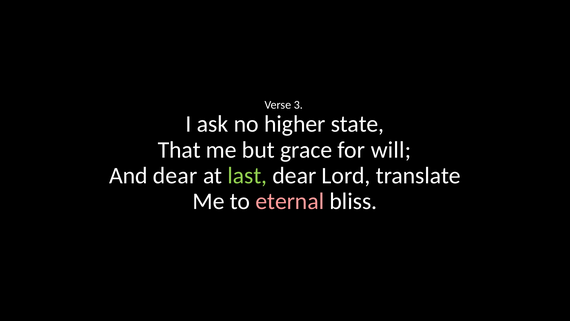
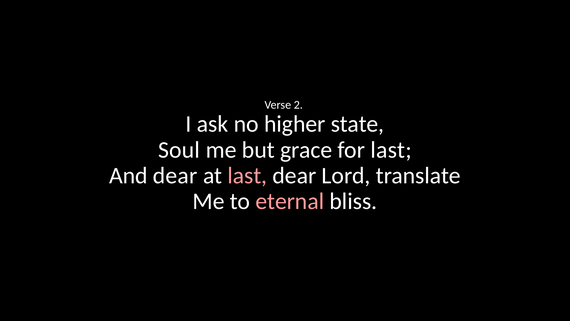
3: 3 -> 2 (298, 105)
That: That -> Soul (179, 150)
for will: will -> last (391, 150)
last colour: light green -> pink (247, 175)
